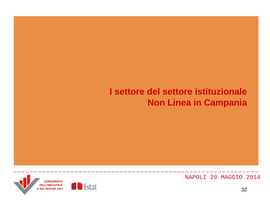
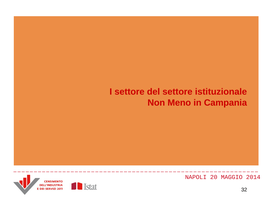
Linea: Linea -> Meno (179, 102)
